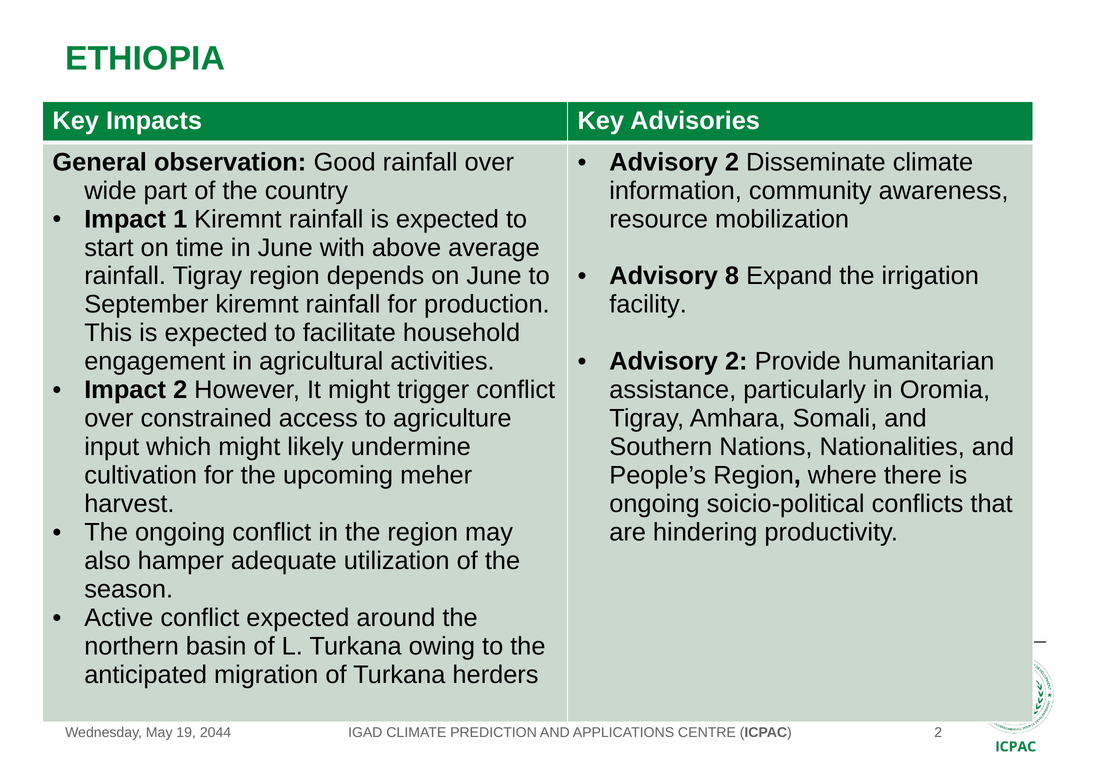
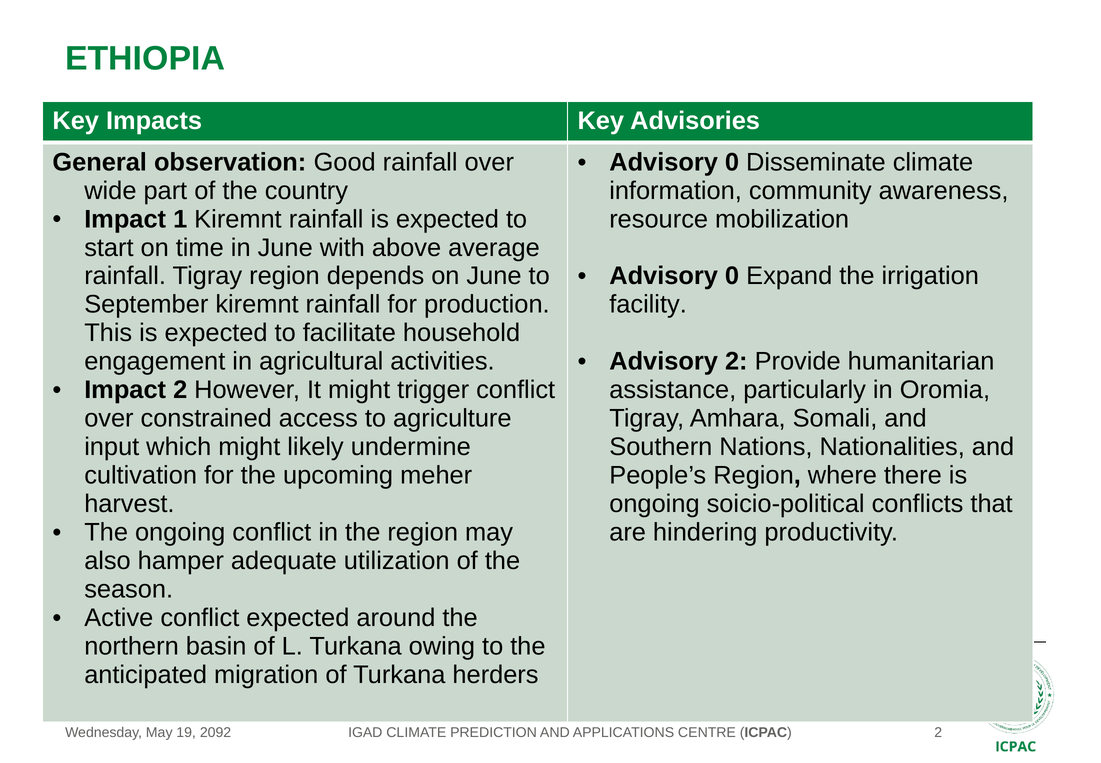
2: 2 -> 0 (732, 162)
8: 8 -> 0 (732, 276)
2044: 2044 -> 2092 (216, 732)
